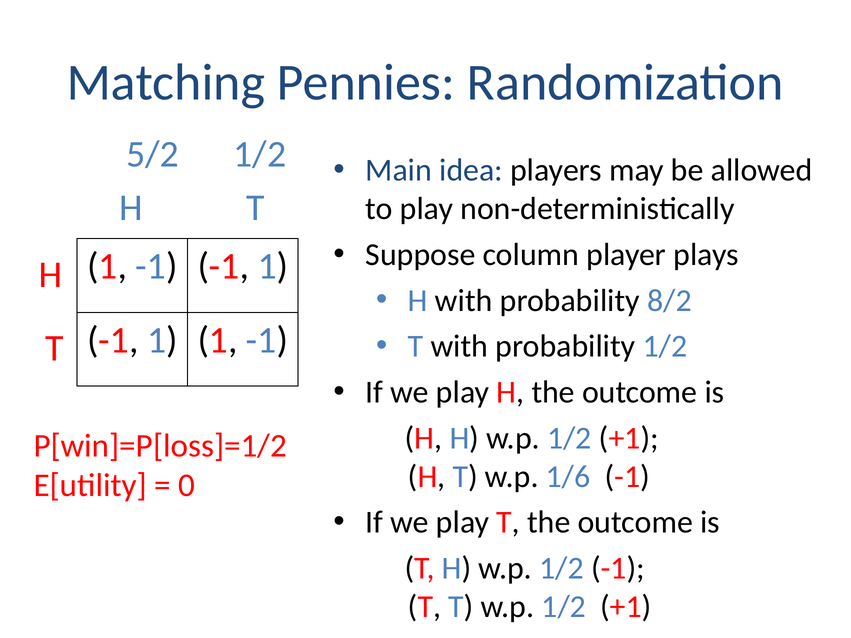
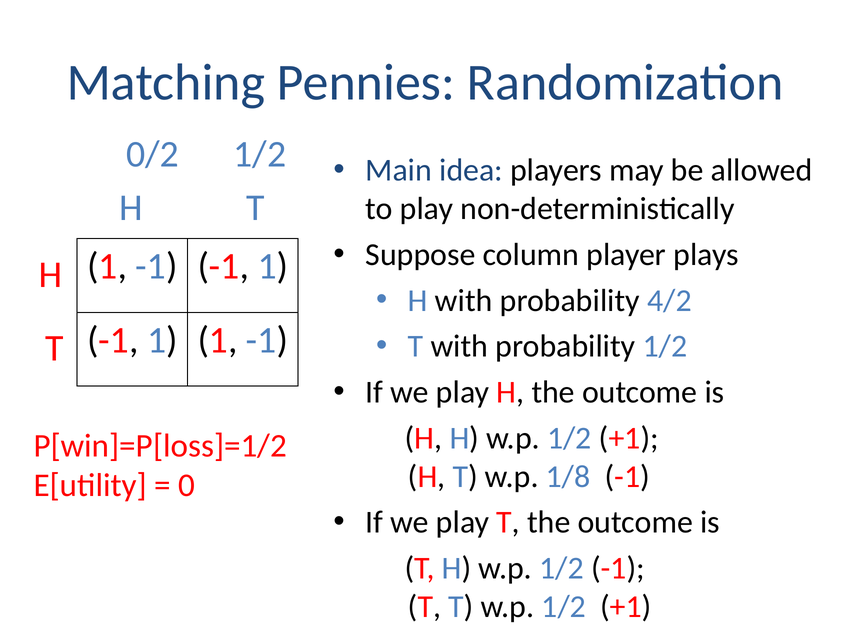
5/2: 5/2 -> 0/2 (153, 154)
8/2: 8/2 -> 4/2 (669, 301)
1/6: 1/6 -> 1/8 (568, 477)
